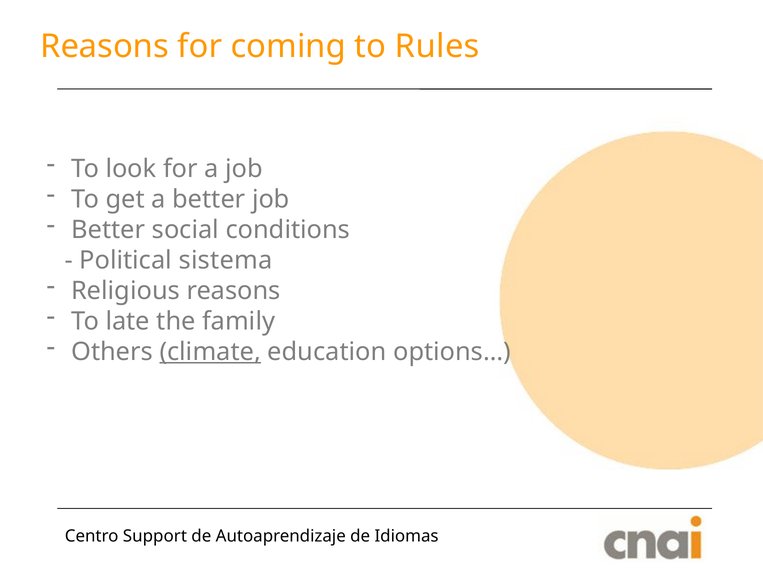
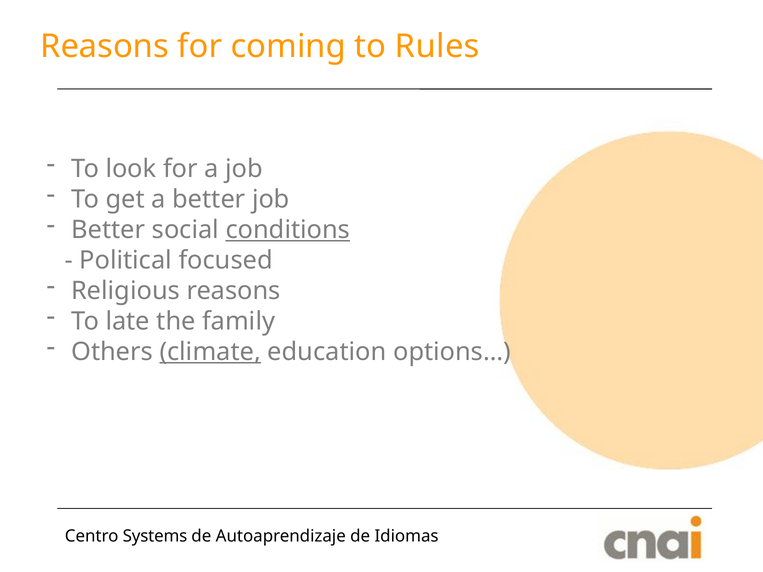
conditions underline: none -> present (288, 230)
sistema: sistema -> focused (226, 260)
Support: Support -> Systems (155, 537)
